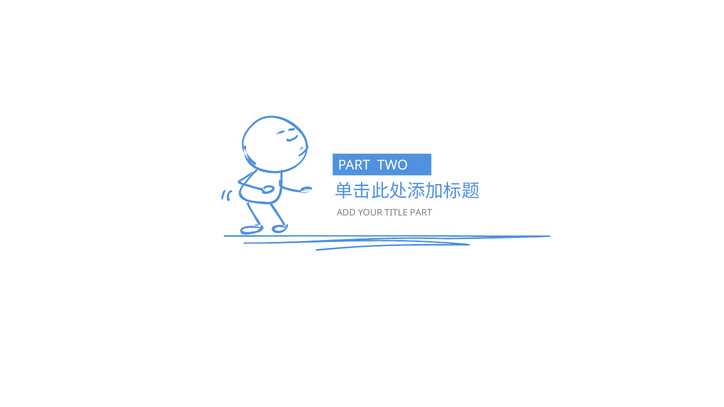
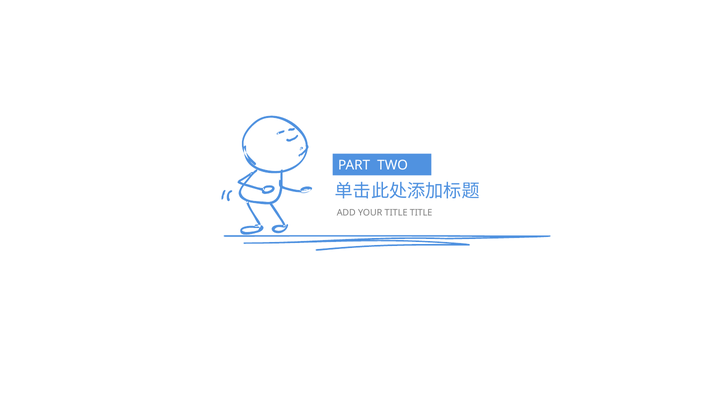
TITLE PART: PART -> TITLE (421, 213)
